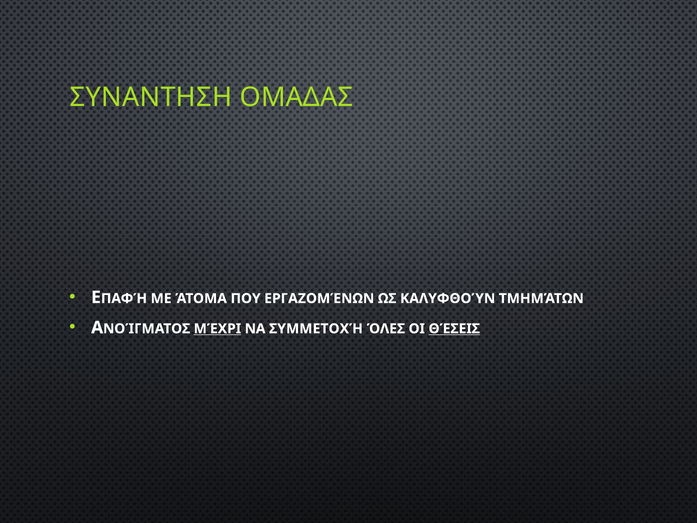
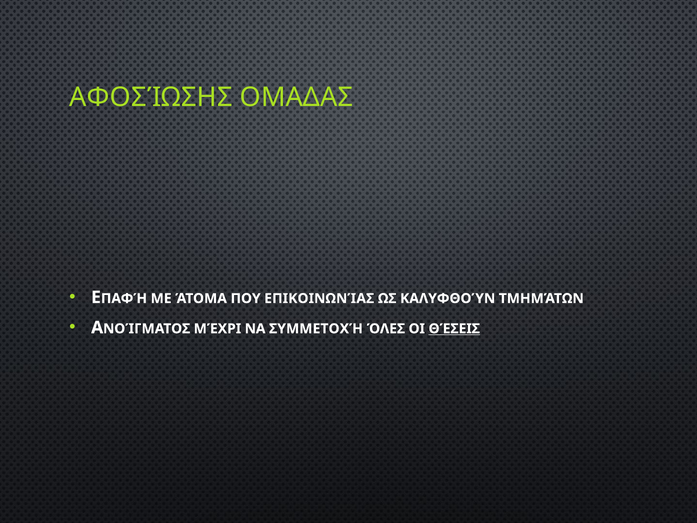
ΣΥΝΑΝΤΗΣΗ: ΣΥΝΑΝΤΗΣΗ -> ΑΦΟΣΊΩΣΗΣ (151, 97)
ΕΡΓΑΖΟΜΈΝΩΝ: ΕΡΓΑΖΟΜΈΝΩΝ -> ΕΠΙΚΟΙΝΩΝΊΑΣ (319, 298)
ΜΈΧΡΙ underline: present -> none (217, 329)
